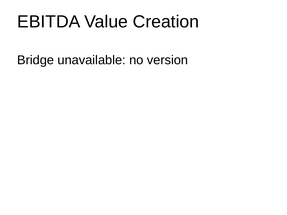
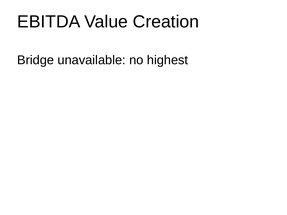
version: version -> highest (168, 60)
